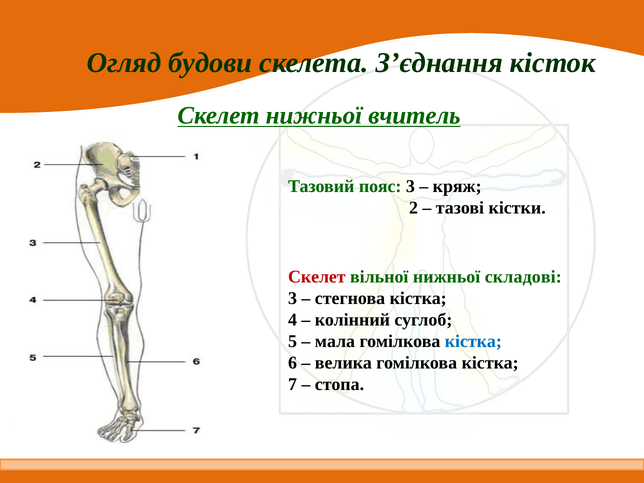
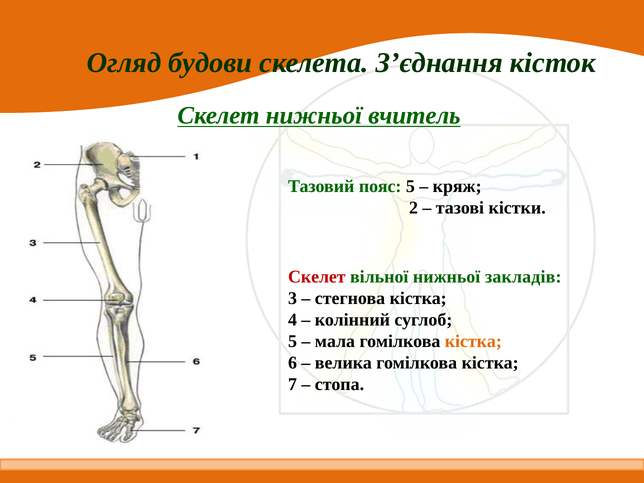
пояс 3: 3 -> 5 (410, 186)
складові: складові -> закладів (523, 277)
кістка colour: blue -> orange (473, 341)
